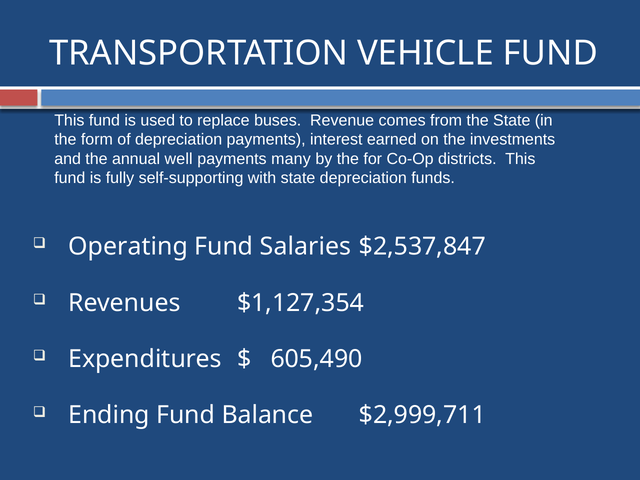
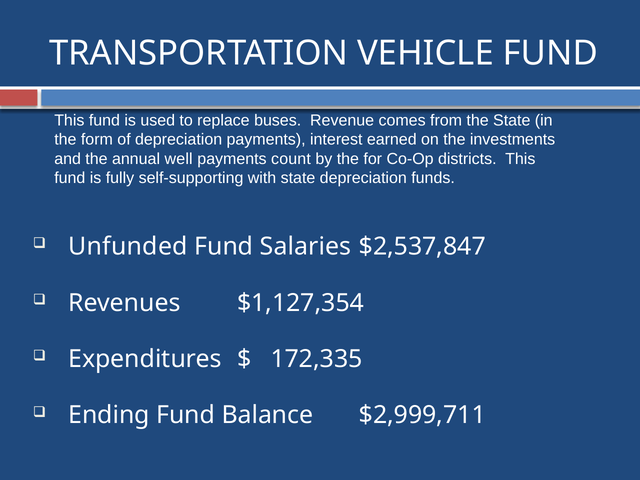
many: many -> count (291, 159)
Operating: Operating -> Unfunded (128, 247)
605,490: 605,490 -> 172,335 (317, 359)
